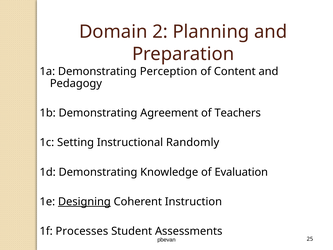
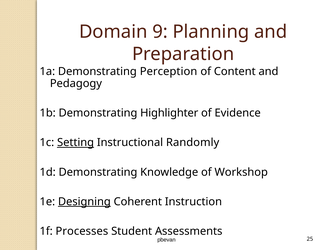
2: 2 -> 9 (160, 32)
Agreement: Agreement -> Highlighter (169, 113)
Teachers: Teachers -> Evidence (238, 113)
Setting underline: none -> present (76, 142)
Evaluation: Evaluation -> Workshop (241, 172)
